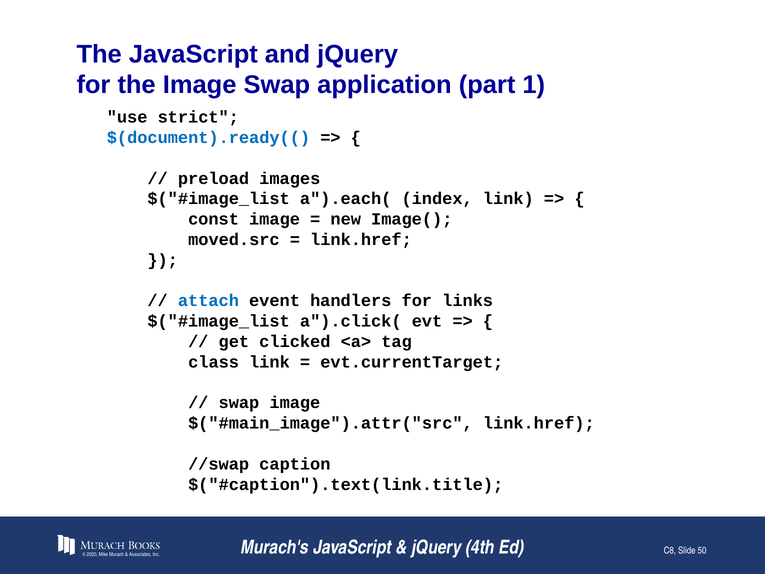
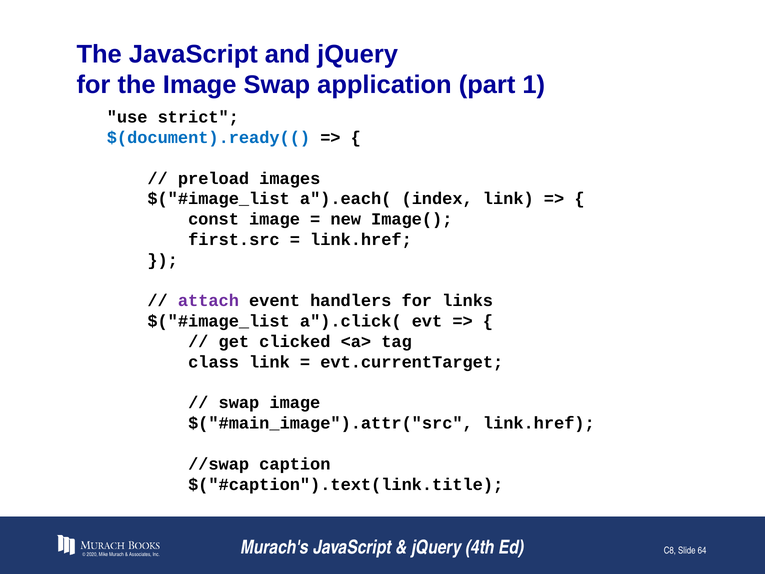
moved.src: moved.src -> first.src (234, 240)
attach colour: blue -> purple (208, 301)
50: 50 -> 64 (702, 550)
